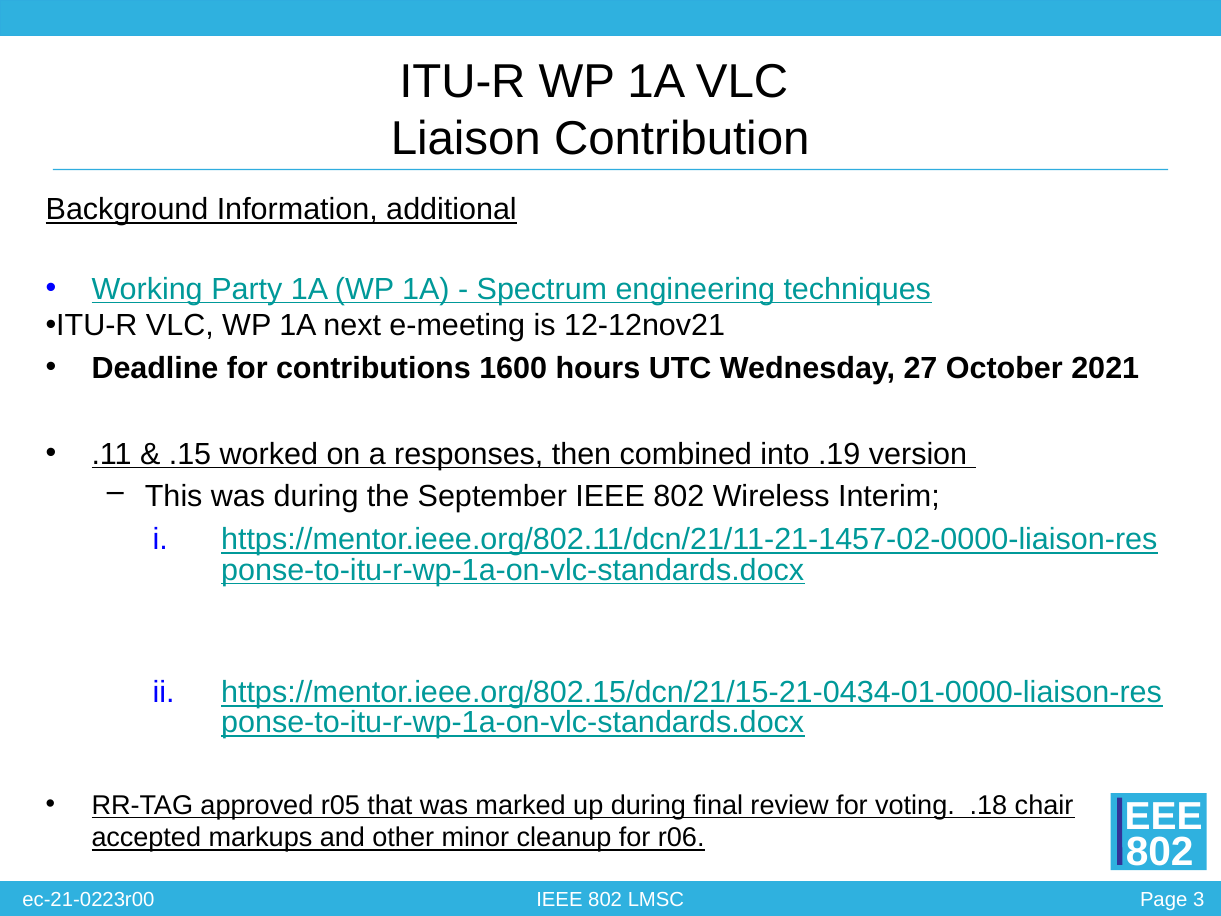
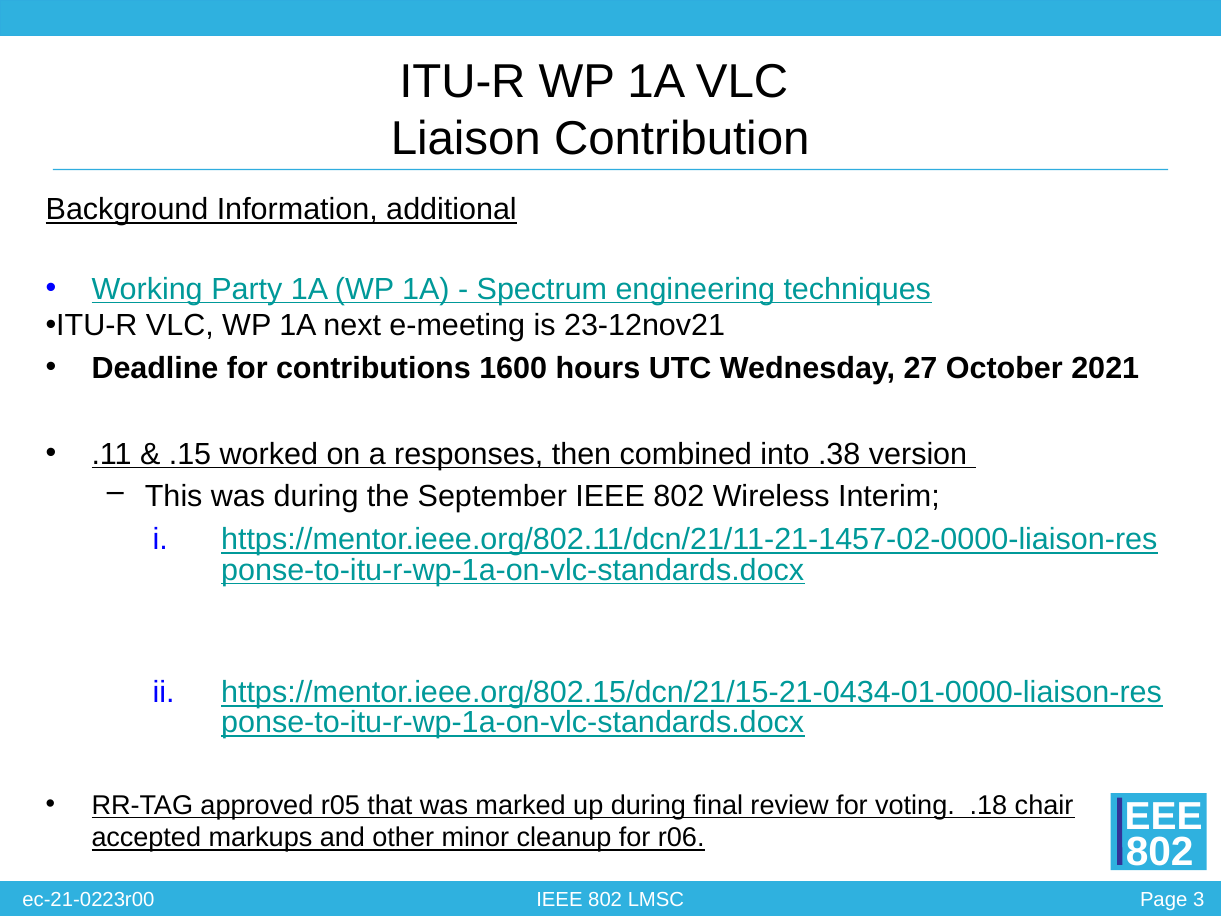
12-12nov21: 12-12nov21 -> 23-12nov21 (645, 326)
.19: .19 -> .38 (839, 454)
